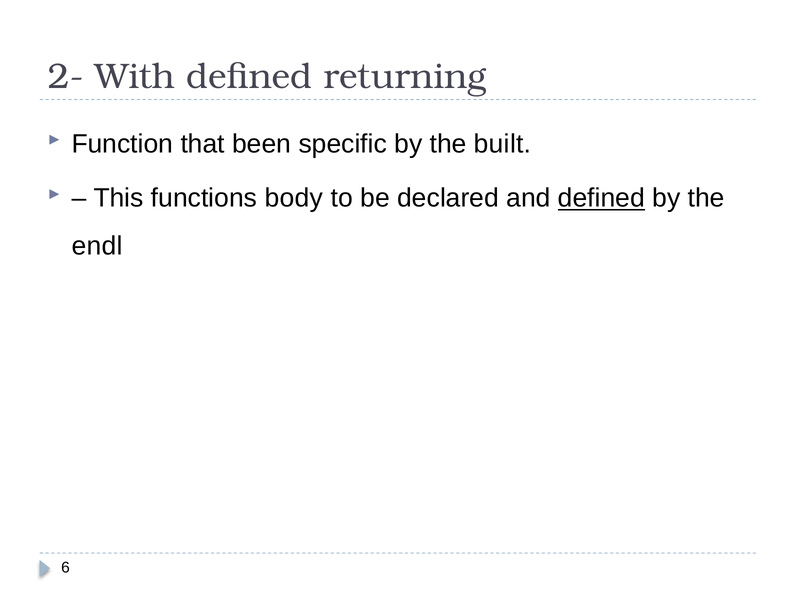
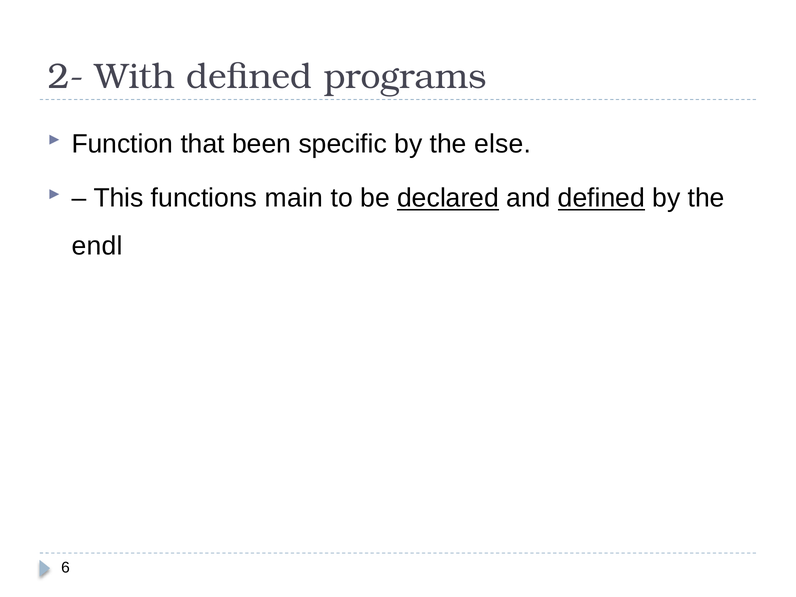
returning: returning -> programs (405, 77)
built: built -> else (503, 144)
body: body -> main (294, 198)
declared underline: none -> present (448, 198)
